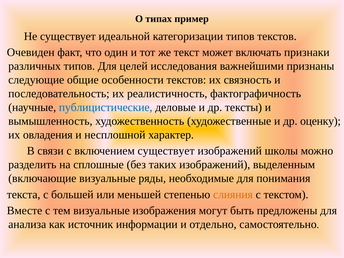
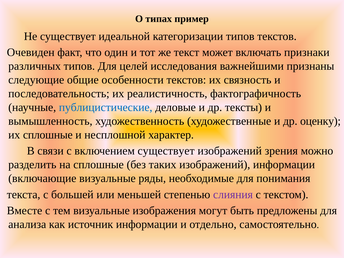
их овладения: овладения -> сплошные (48, 135)
школы: школы -> зрения (281, 151)
изображений выделенным: выделенным -> информации (284, 165)
слияния colour: orange -> purple (233, 195)
